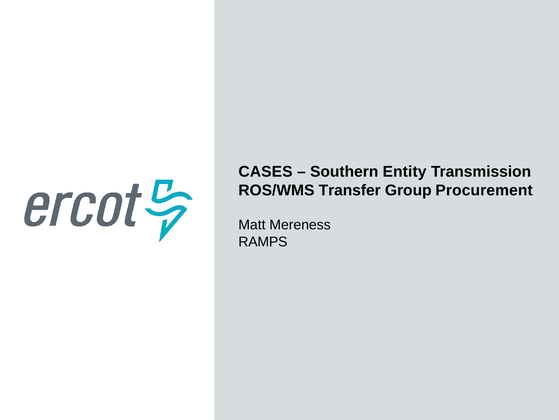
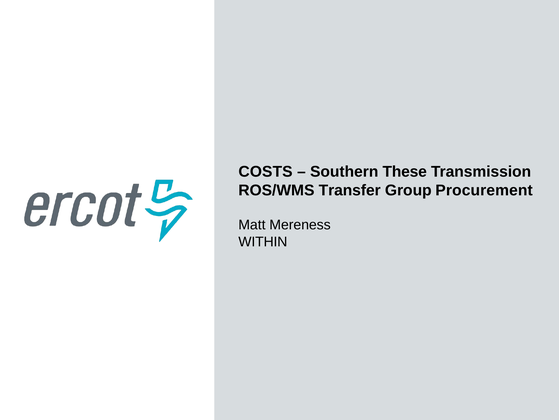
CASES: CASES -> COSTS (266, 172)
Entity: Entity -> These (405, 172)
RAMPS: RAMPS -> WITHIN (263, 241)
